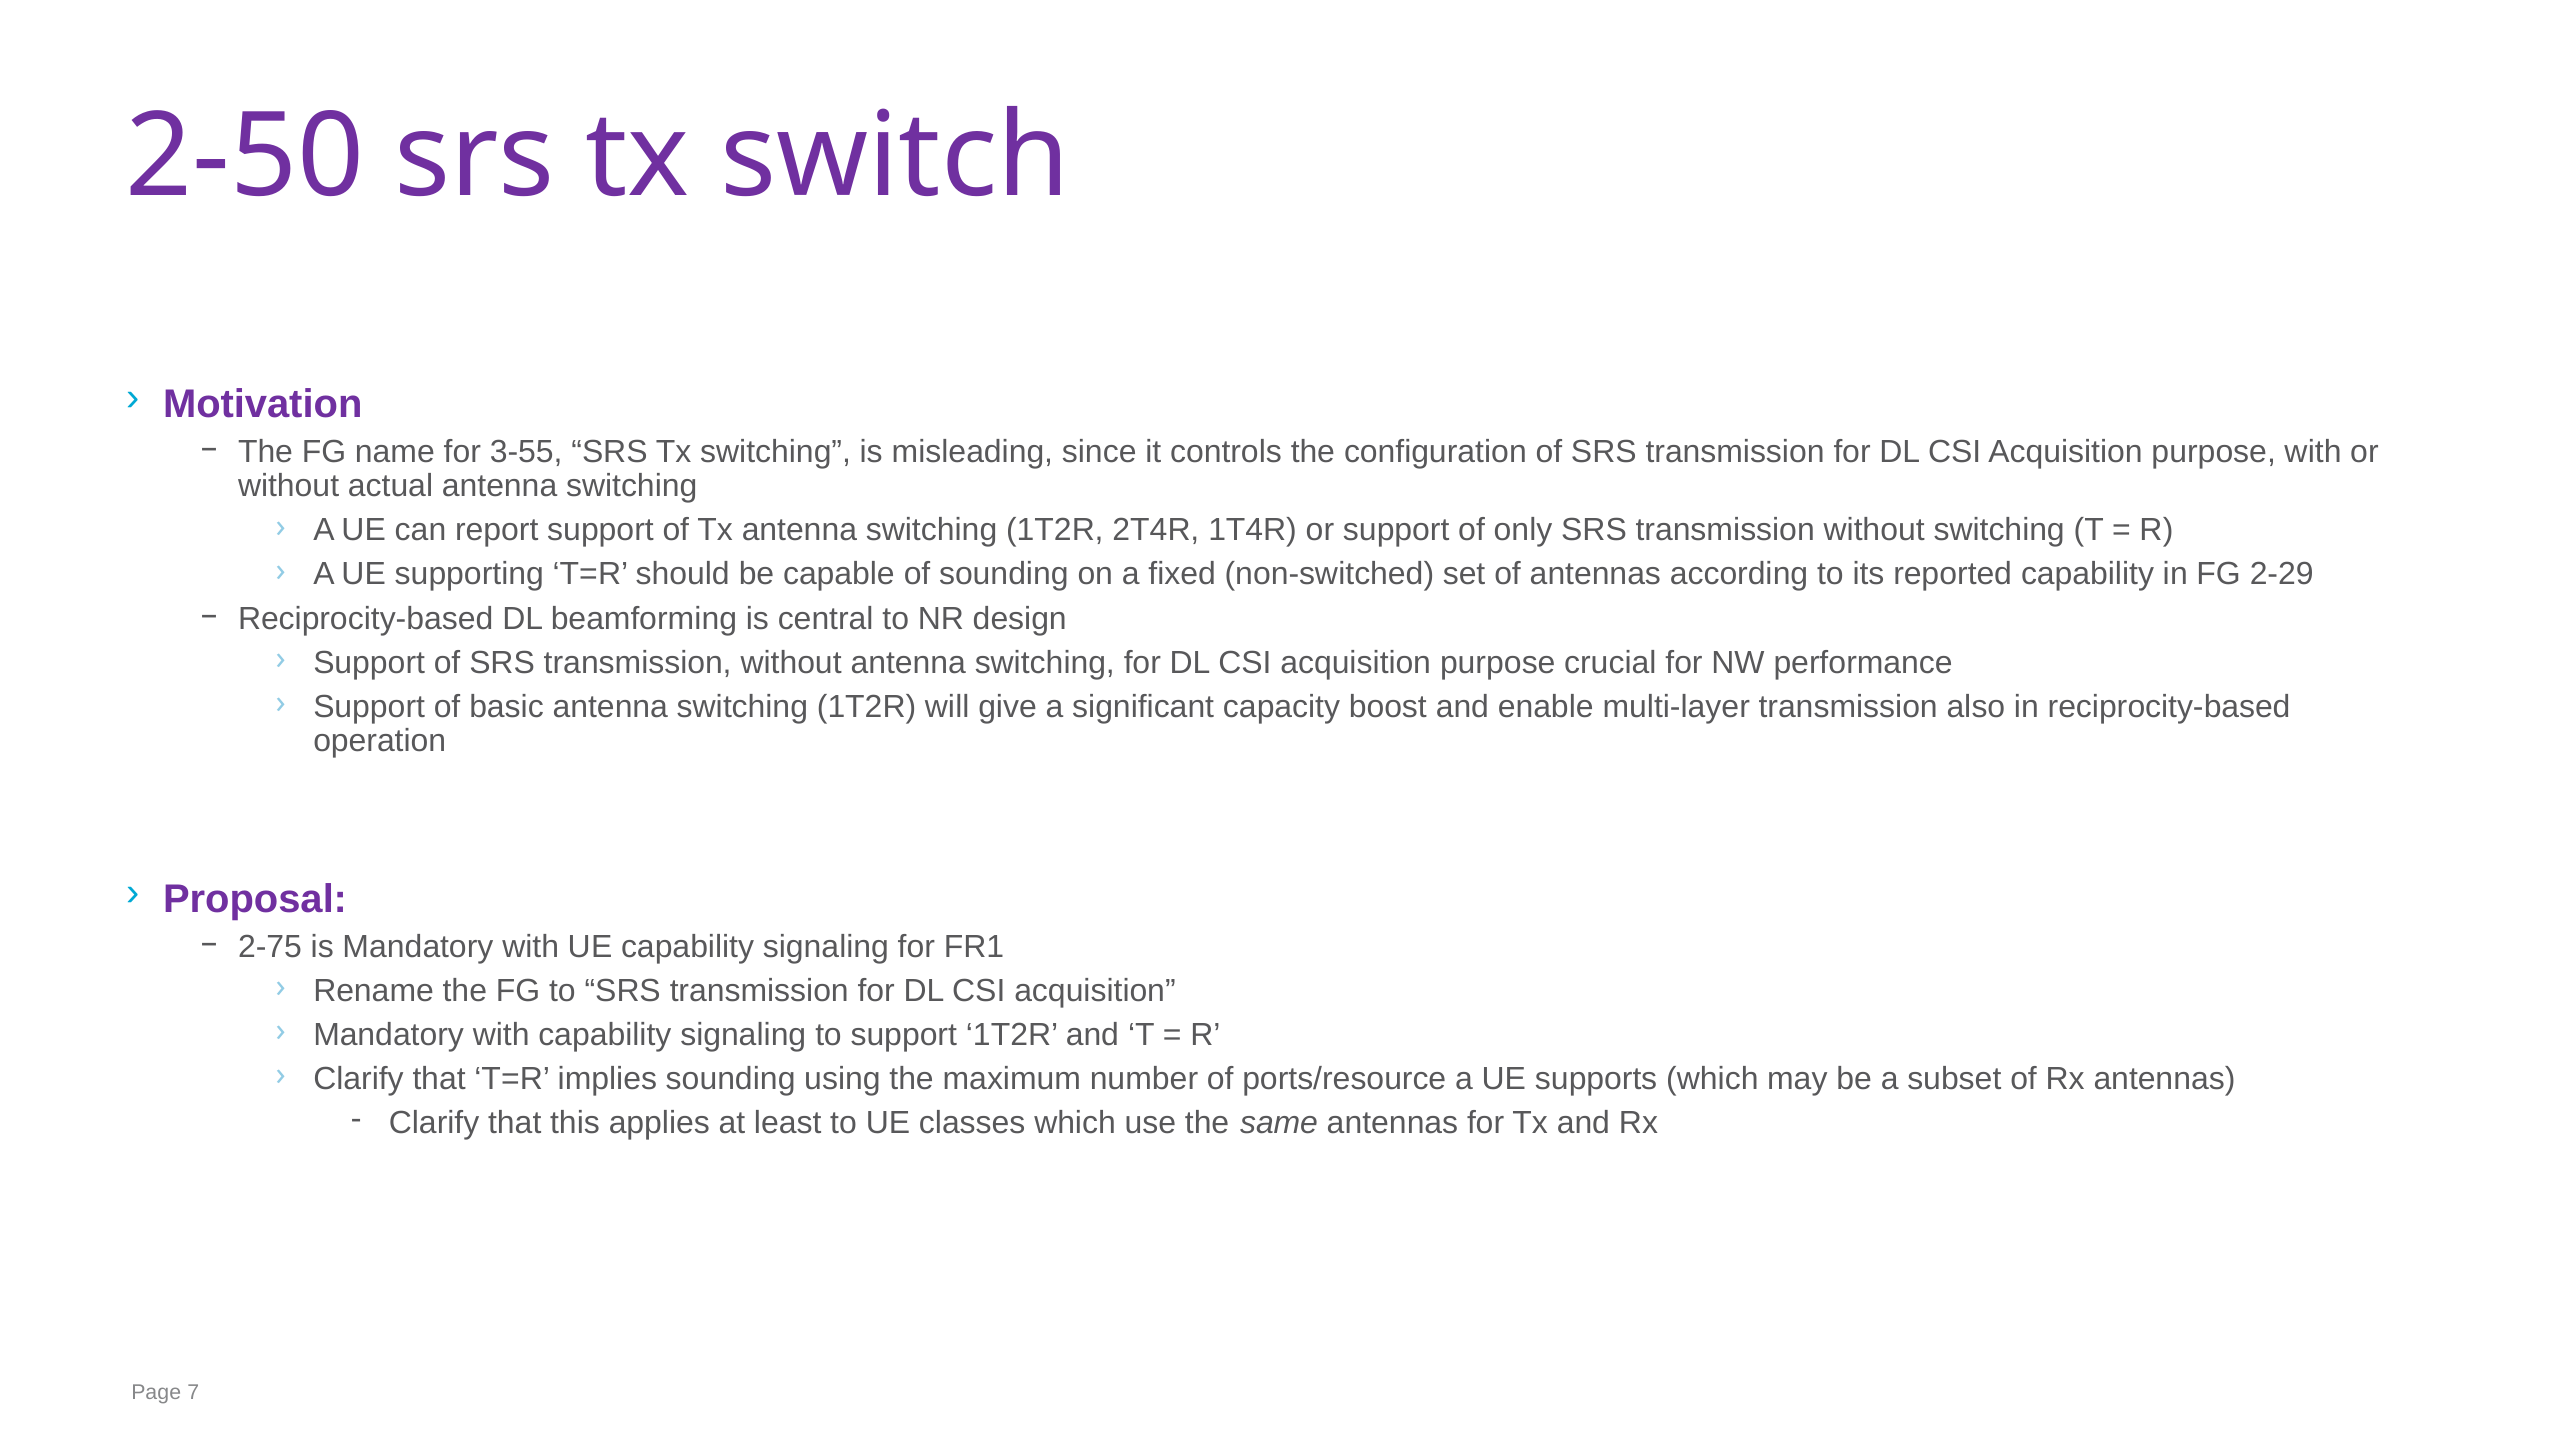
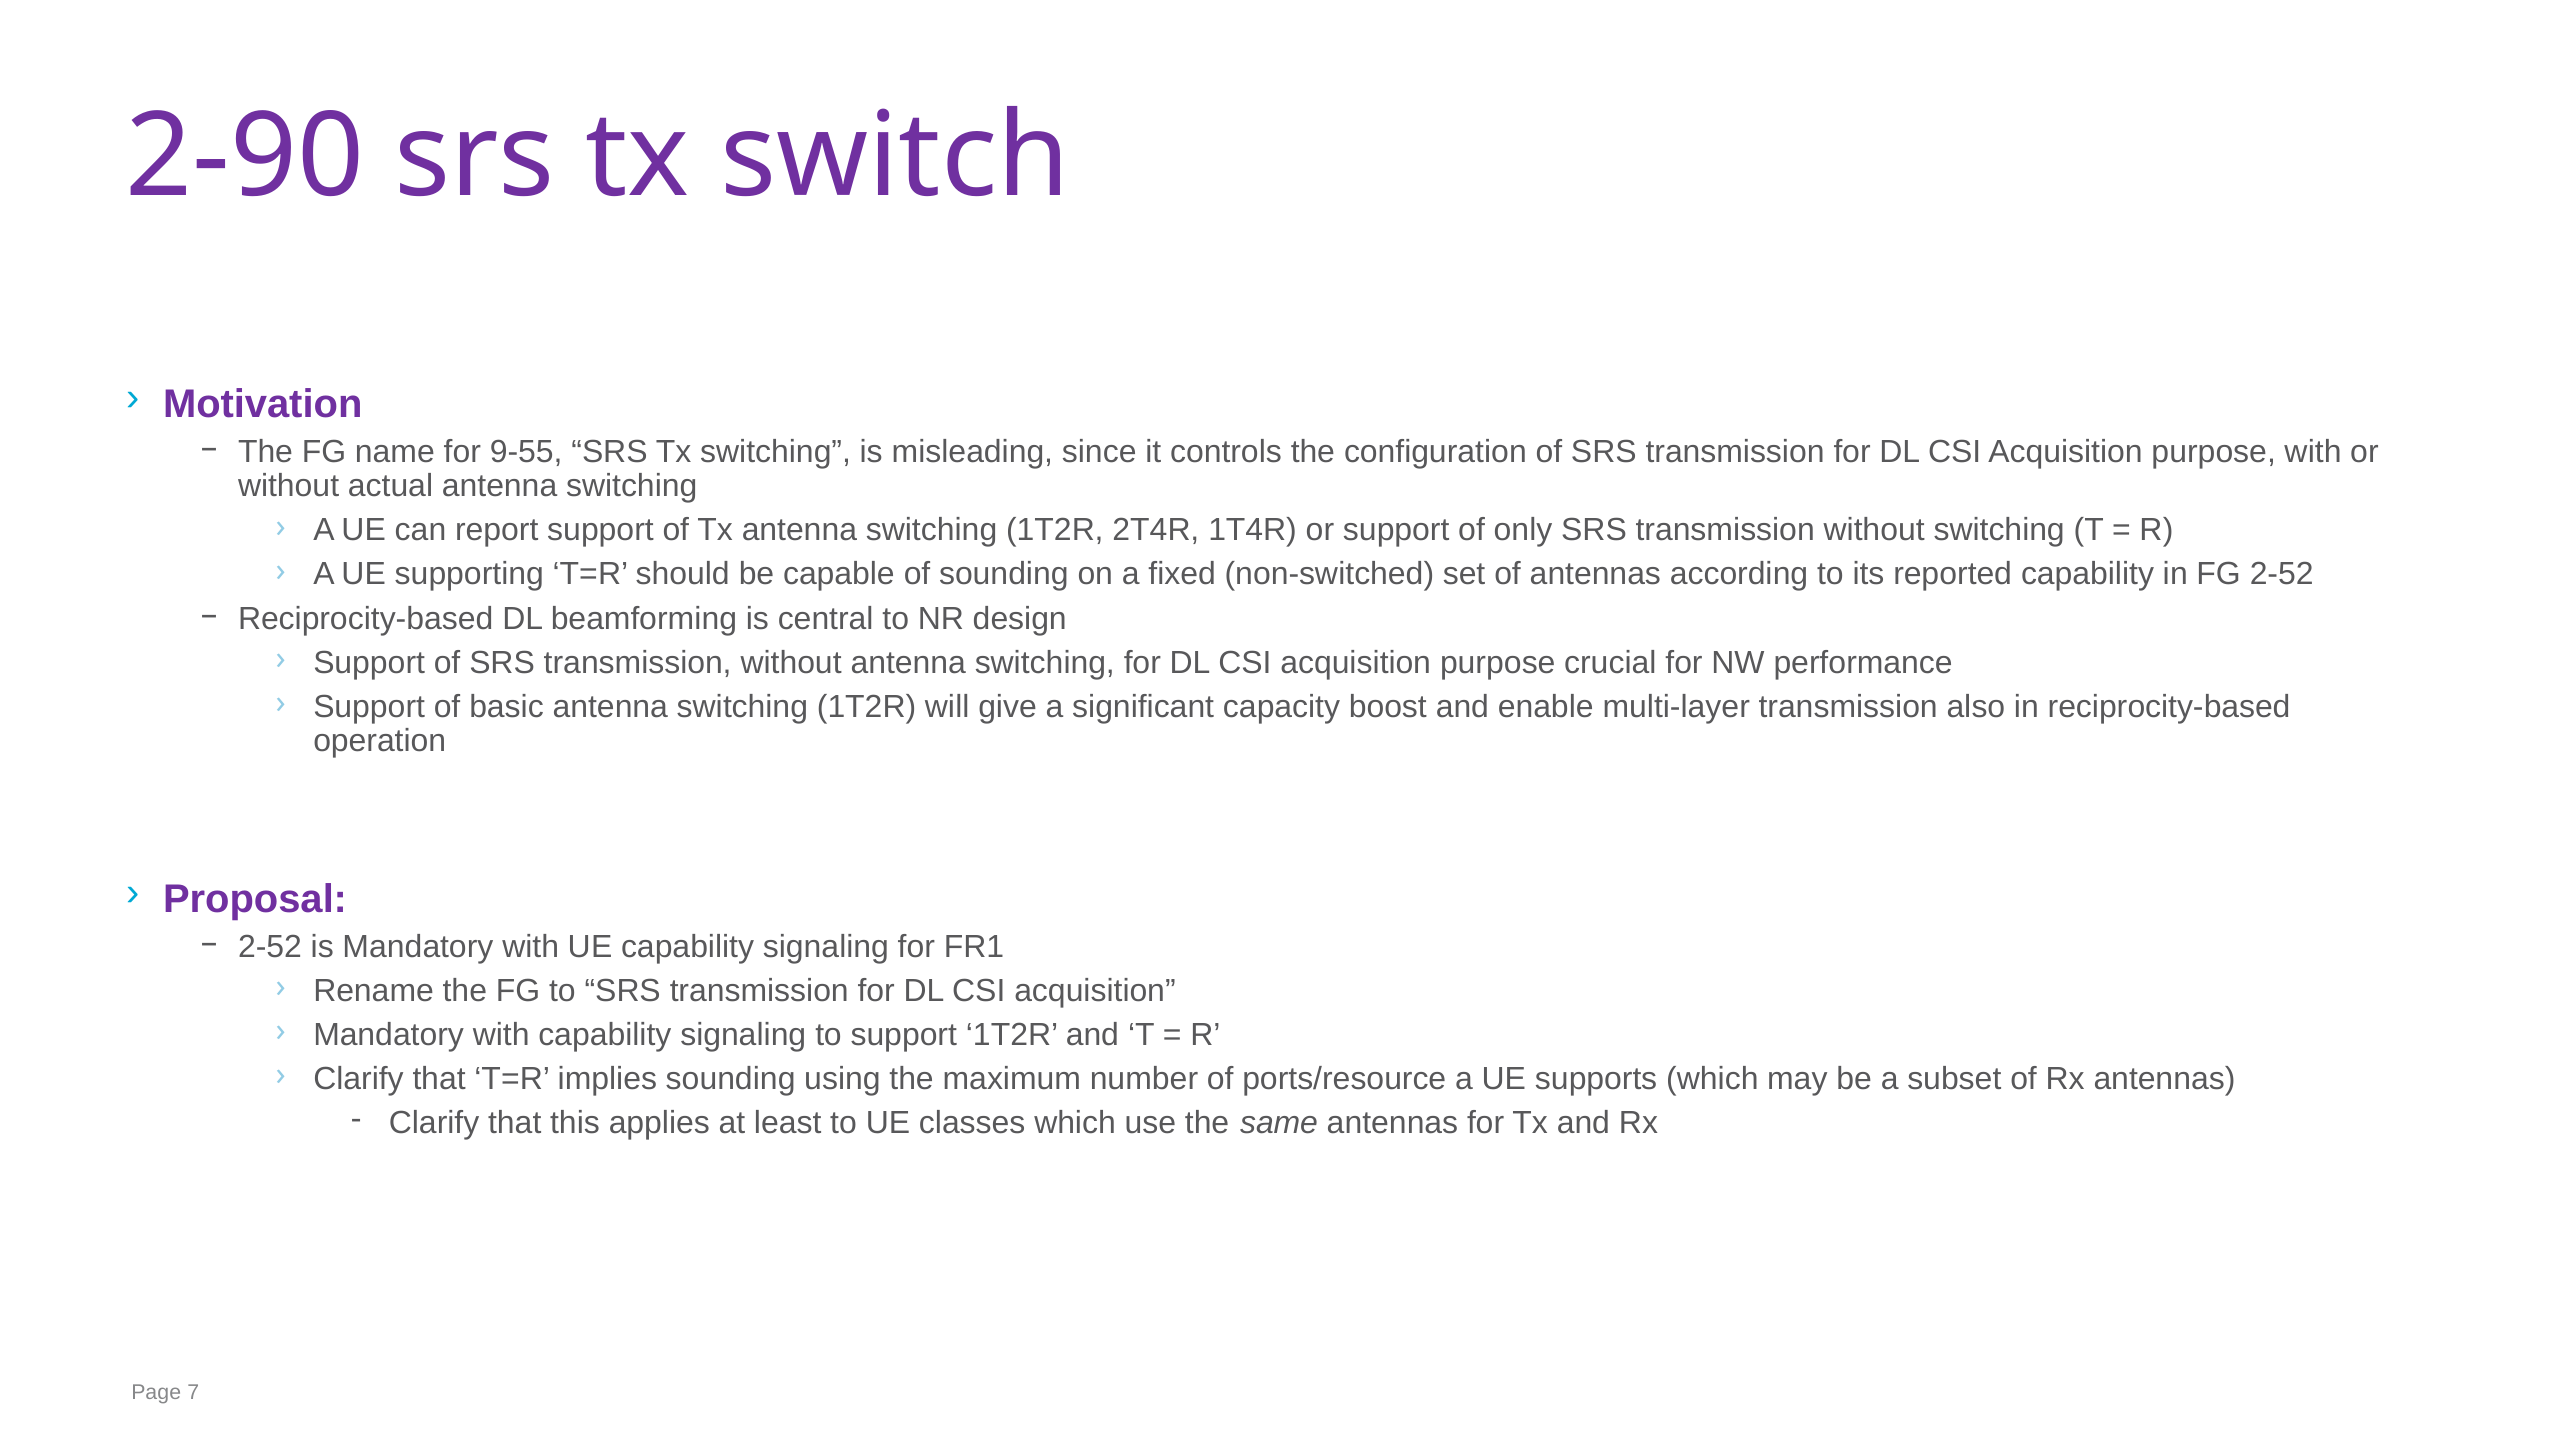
2-50: 2-50 -> 2-90 (245, 157)
3-55: 3-55 -> 9-55 (526, 452)
FG 2-29: 2-29 -> 2-52 (2282, 574)
2-75: 2-75 -> 2-52 (270, 947)
